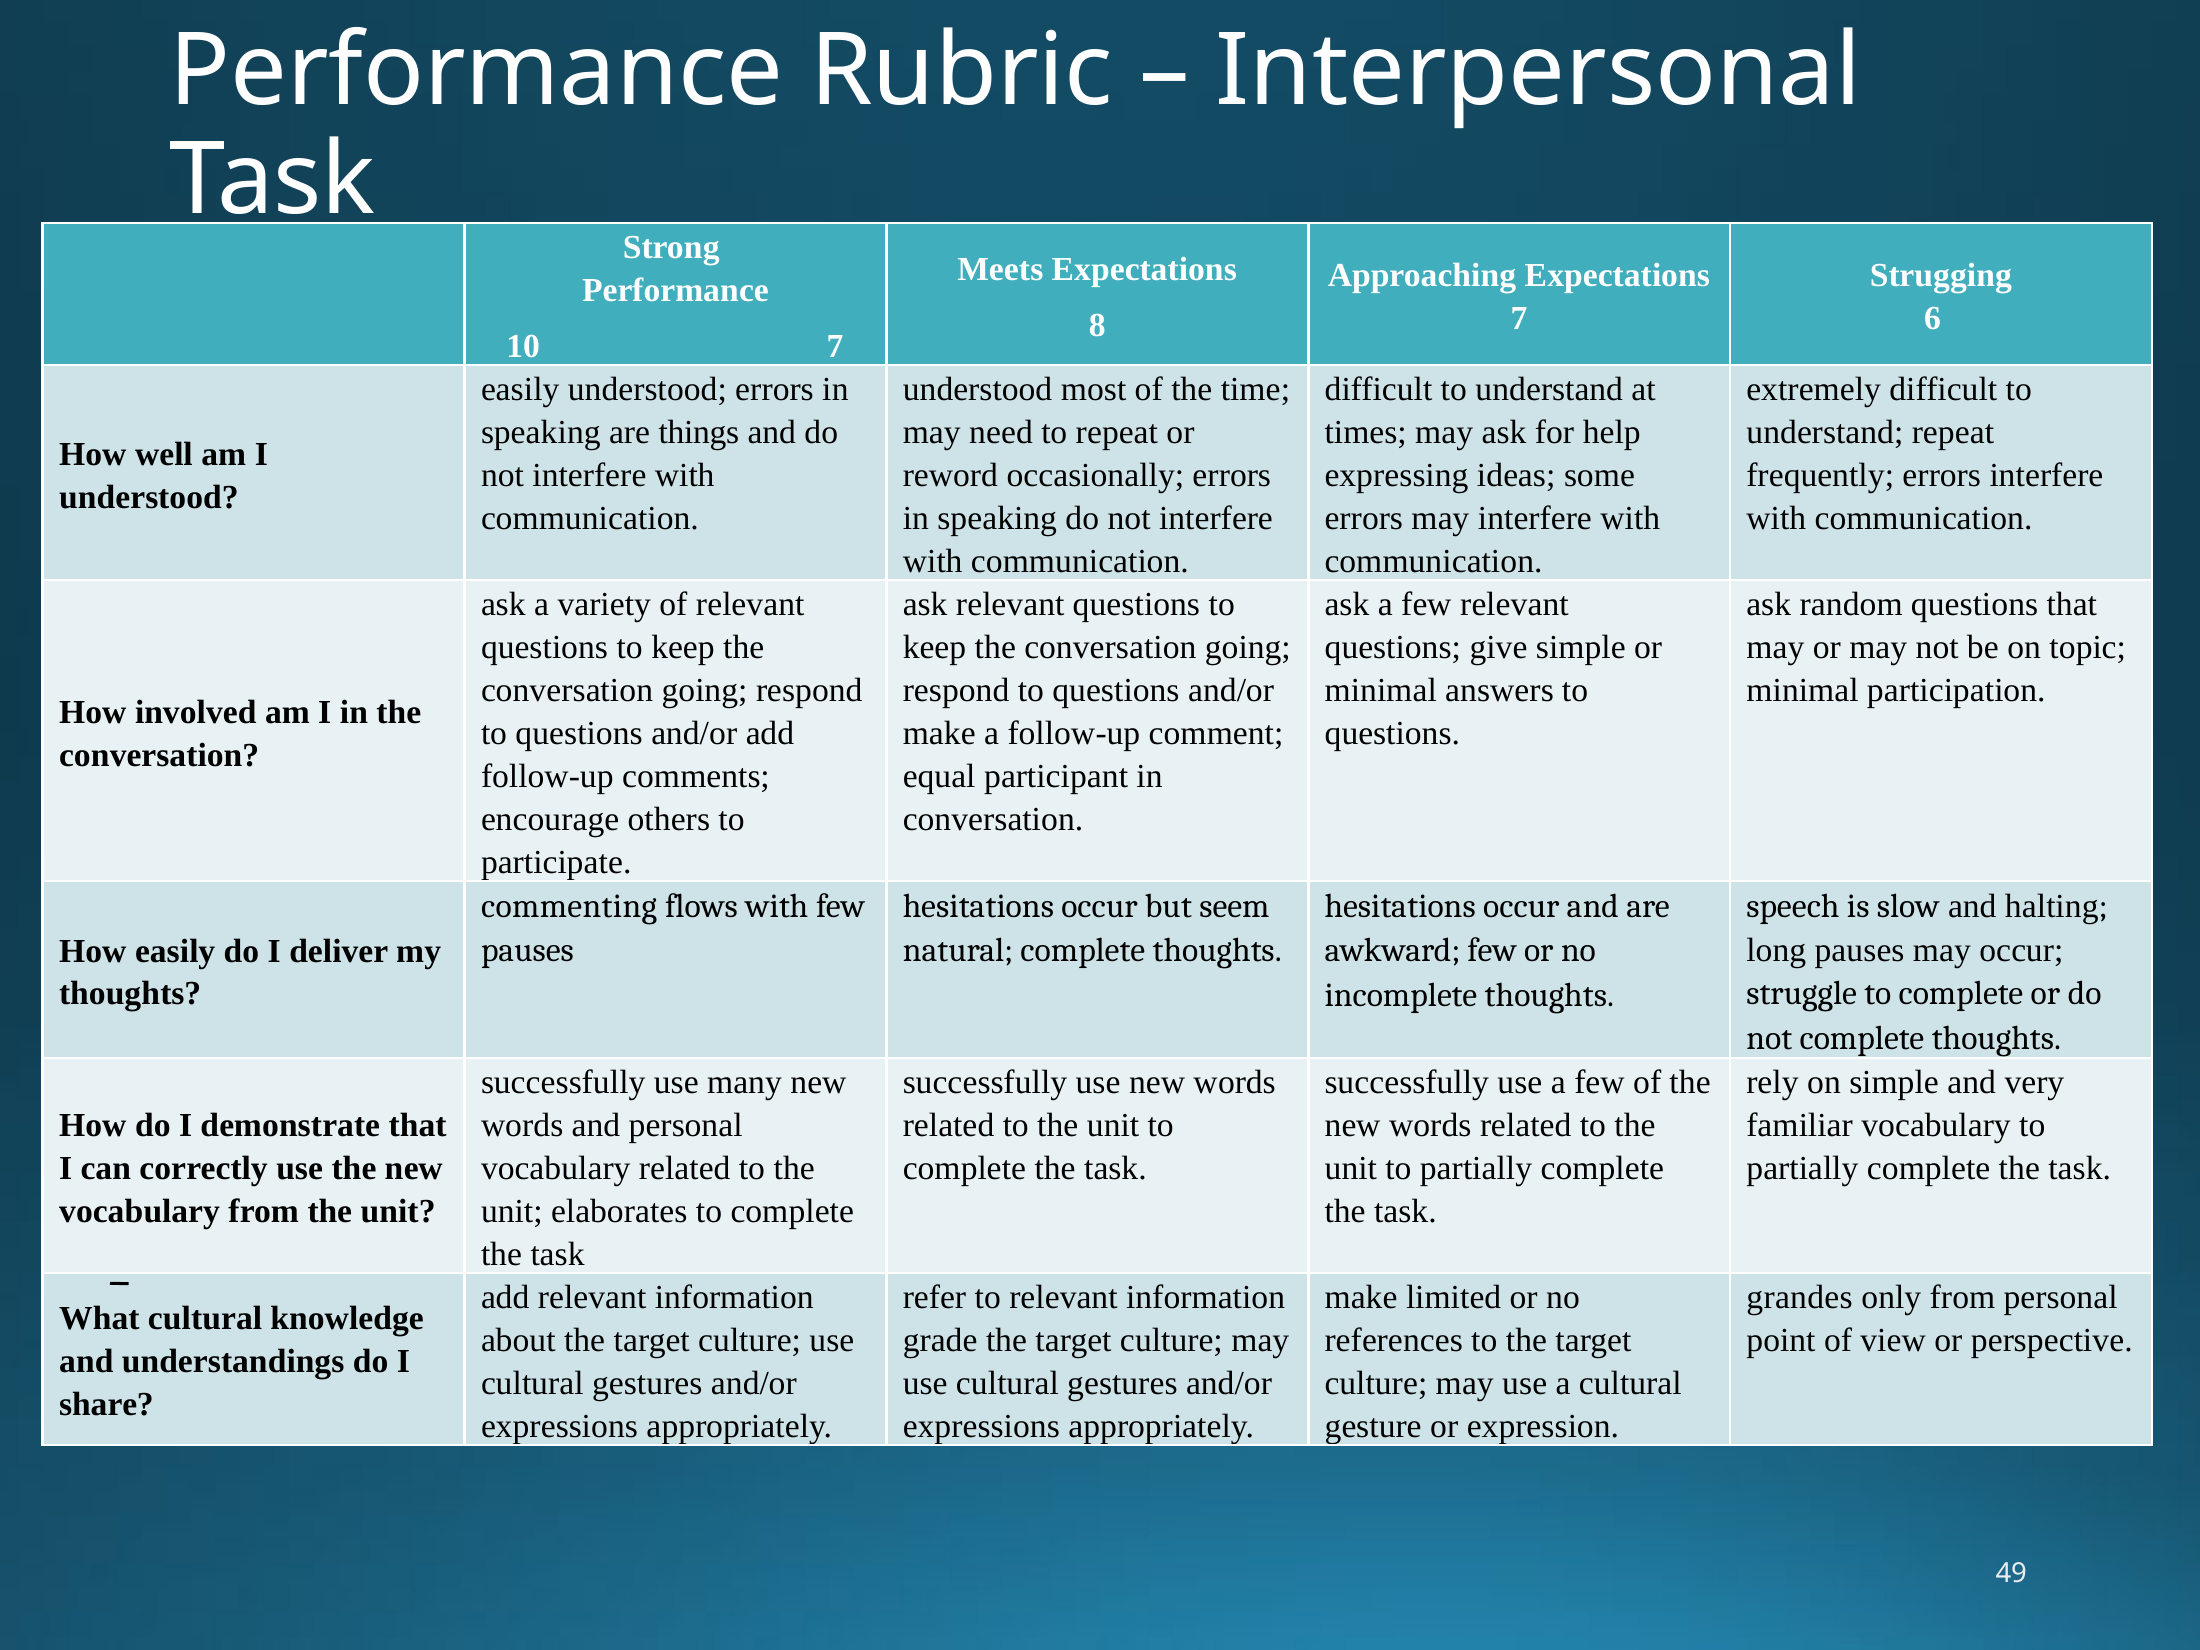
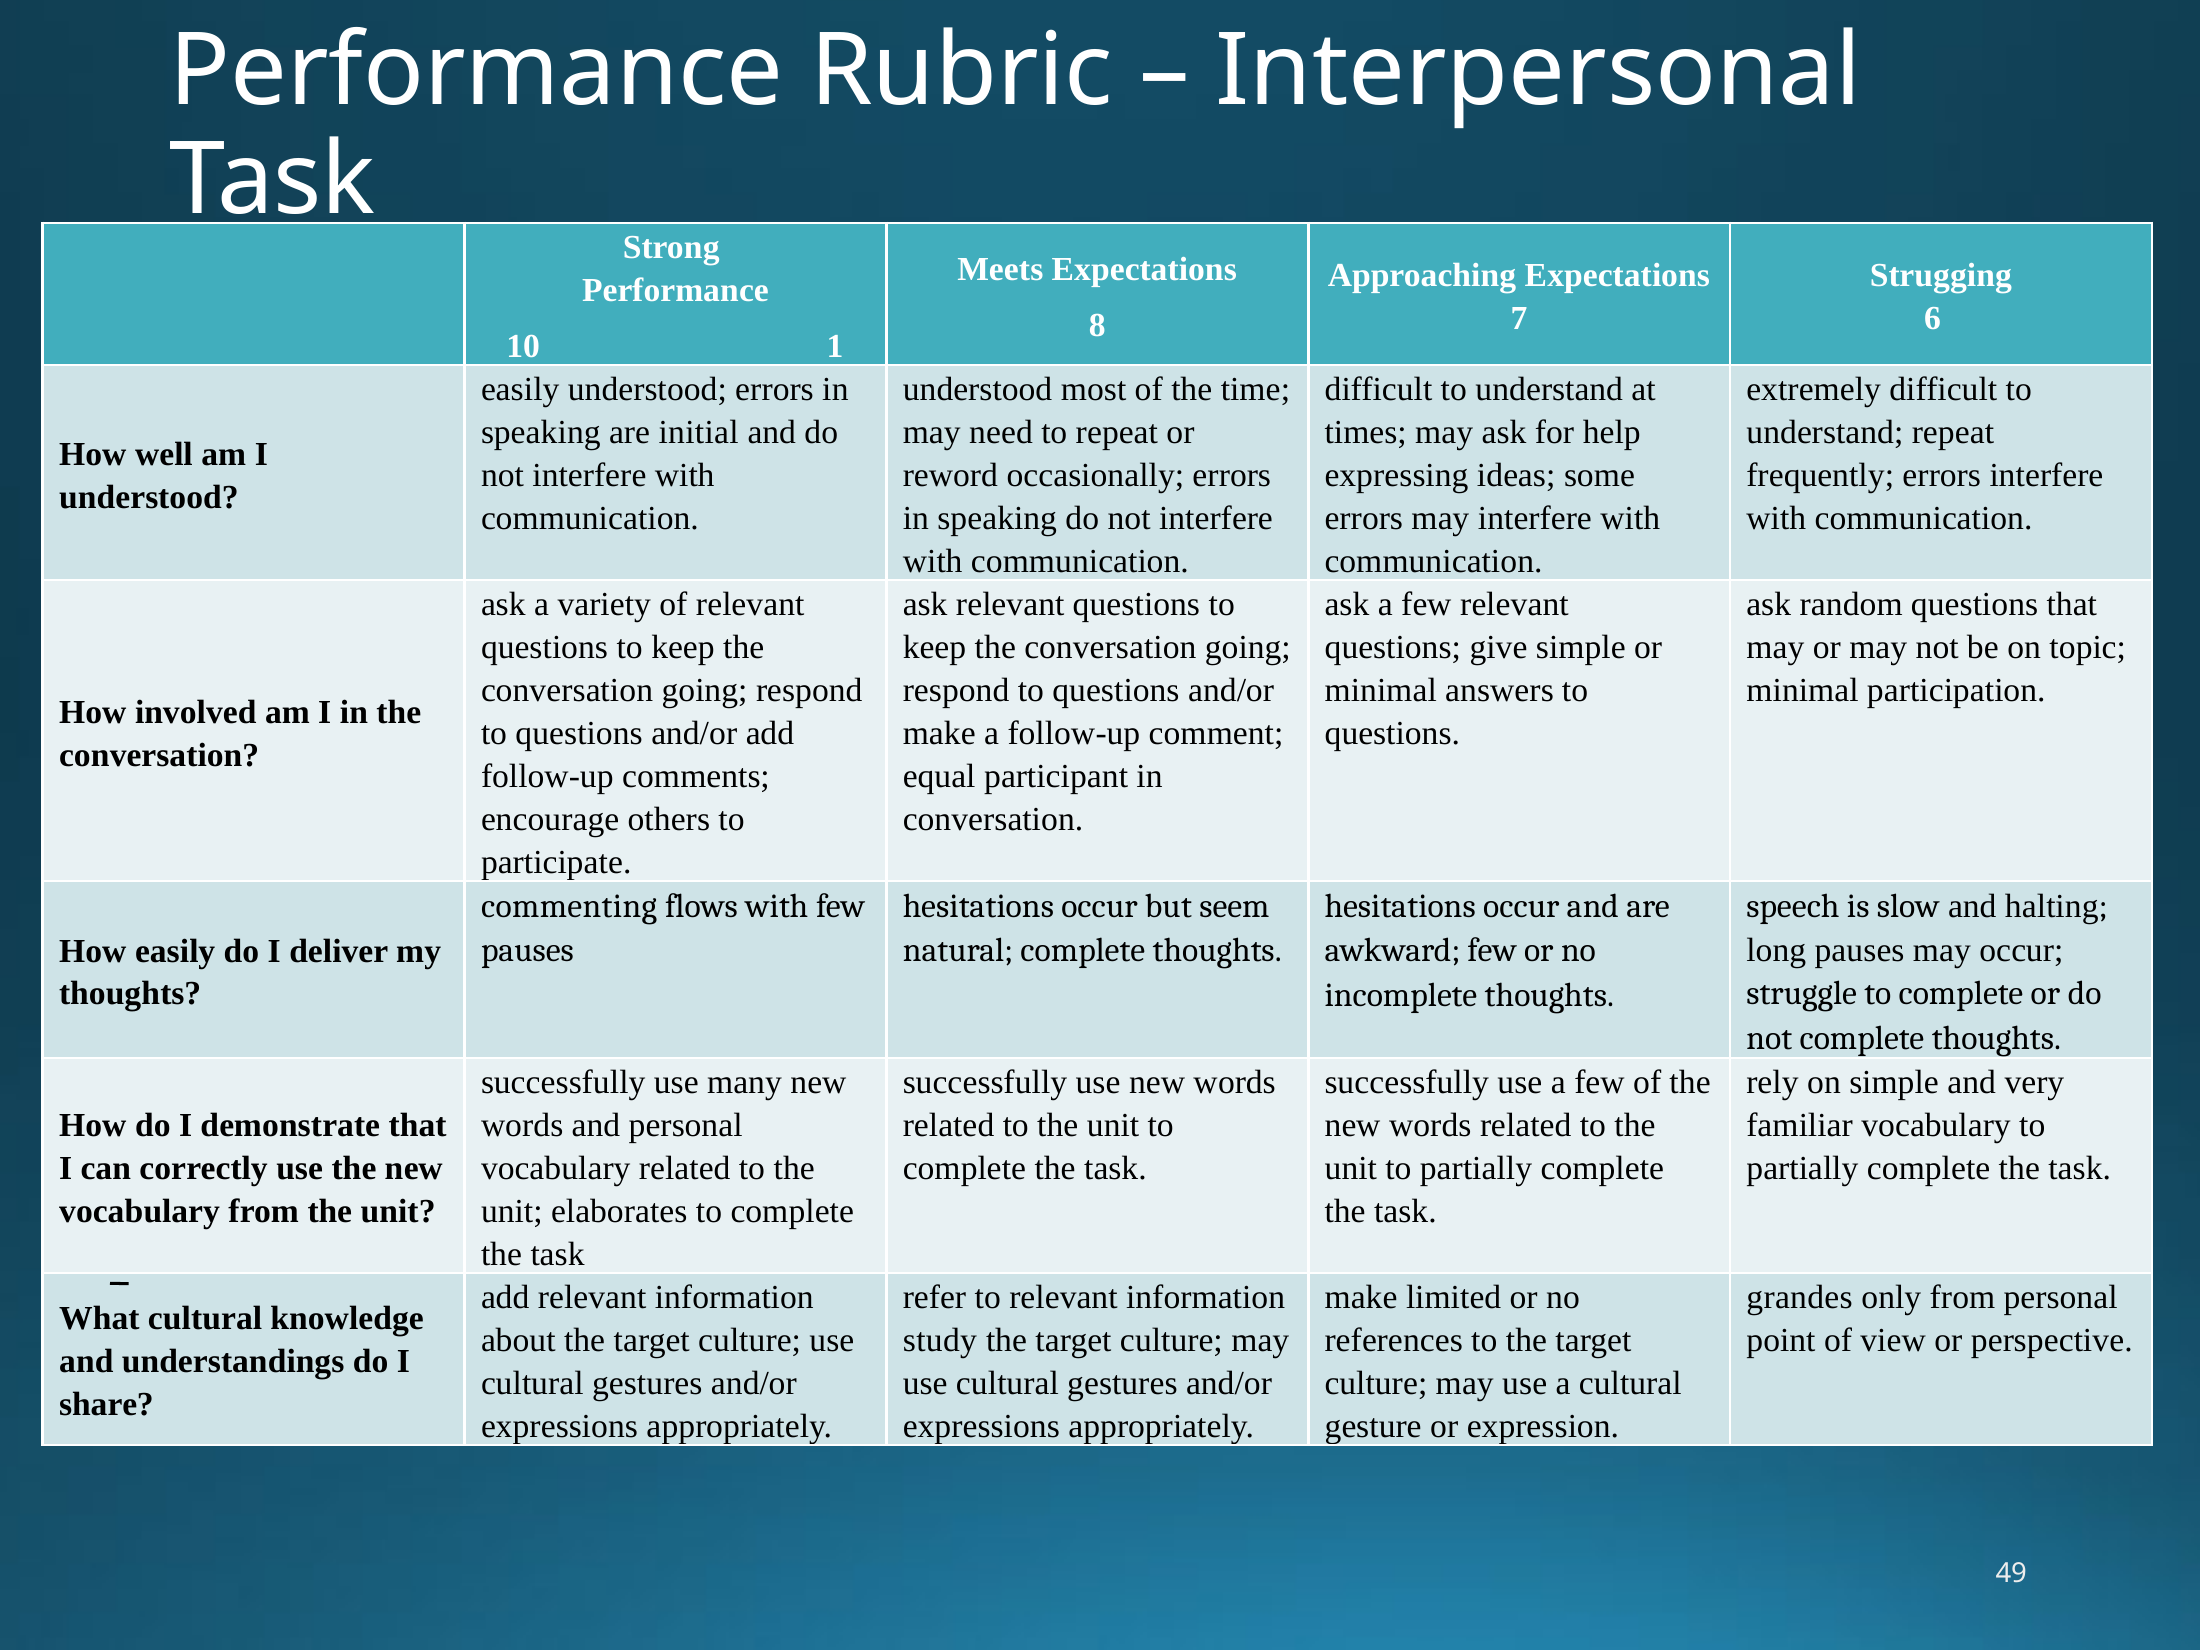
10 7: 7 -> 1 (835, 347)
things: things -> initial (699, 433)
grade: grade -> study (940, 1340)
